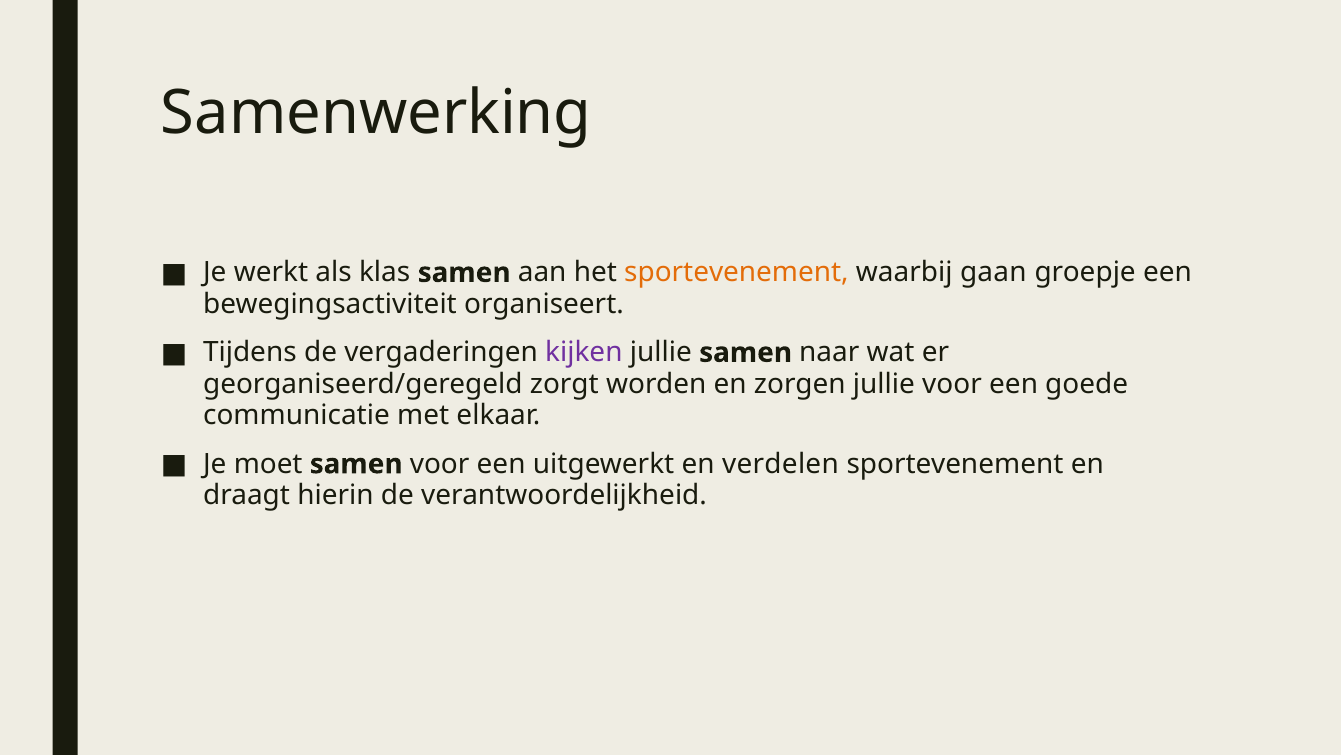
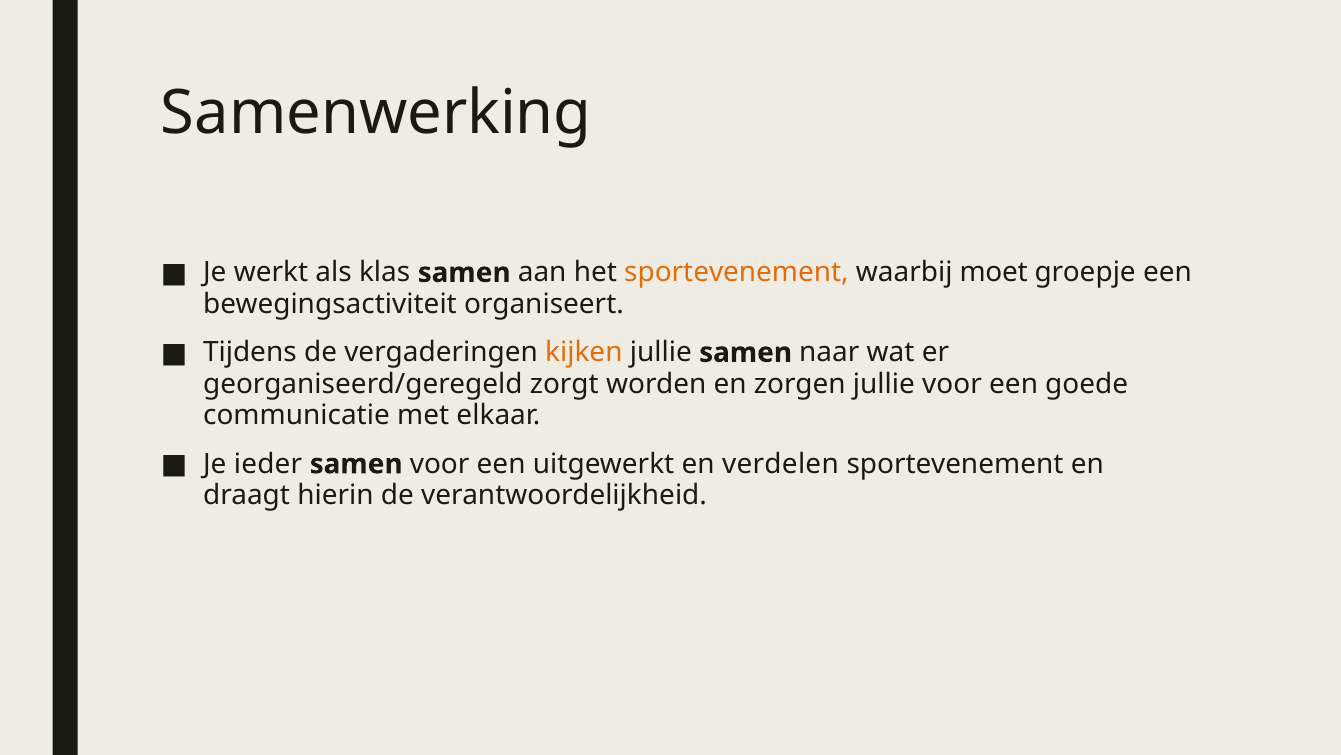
gaan: gaan -> moet (994, 272)
kijken colour: purple -> orange (584, 352)
moet: moet -> ieder (268, 464)
